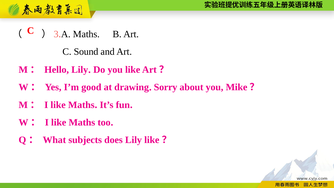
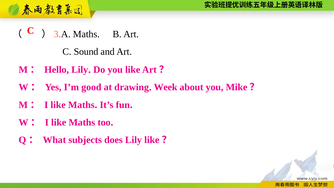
Sorry: Sorry -> Week (166, 87)
